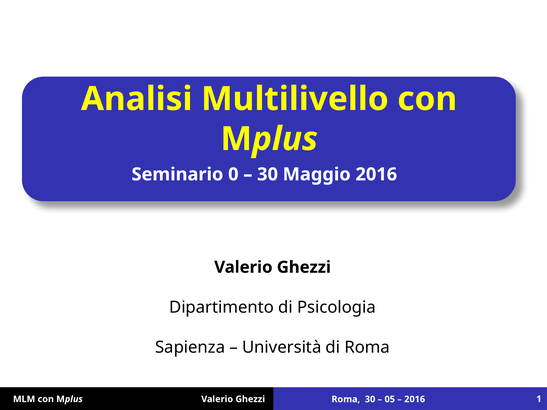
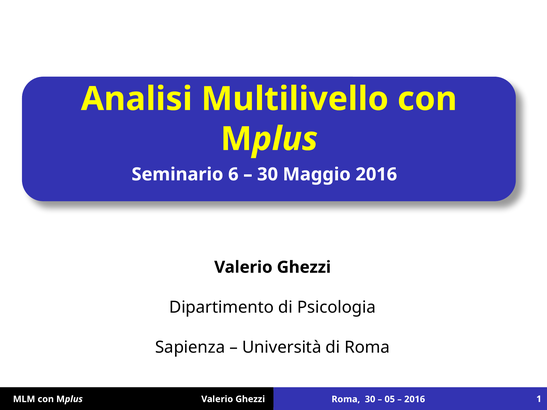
0: 0 -> 6 (233, 174)
